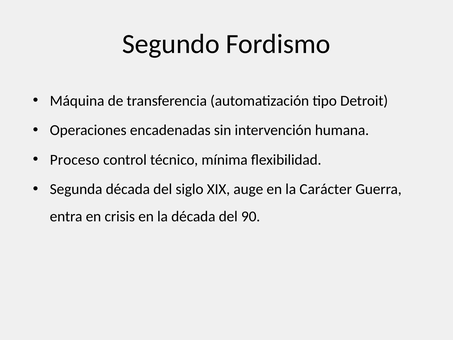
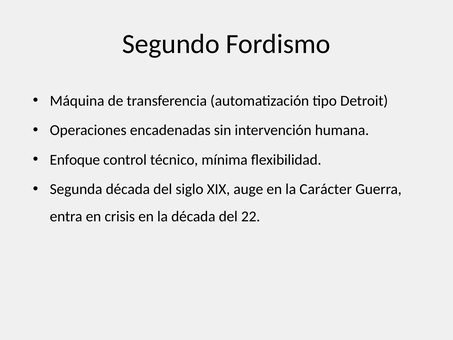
Proceso: Proceso -> Enfoque (75, 160)
90: 90 -> 22 (251, 216)
